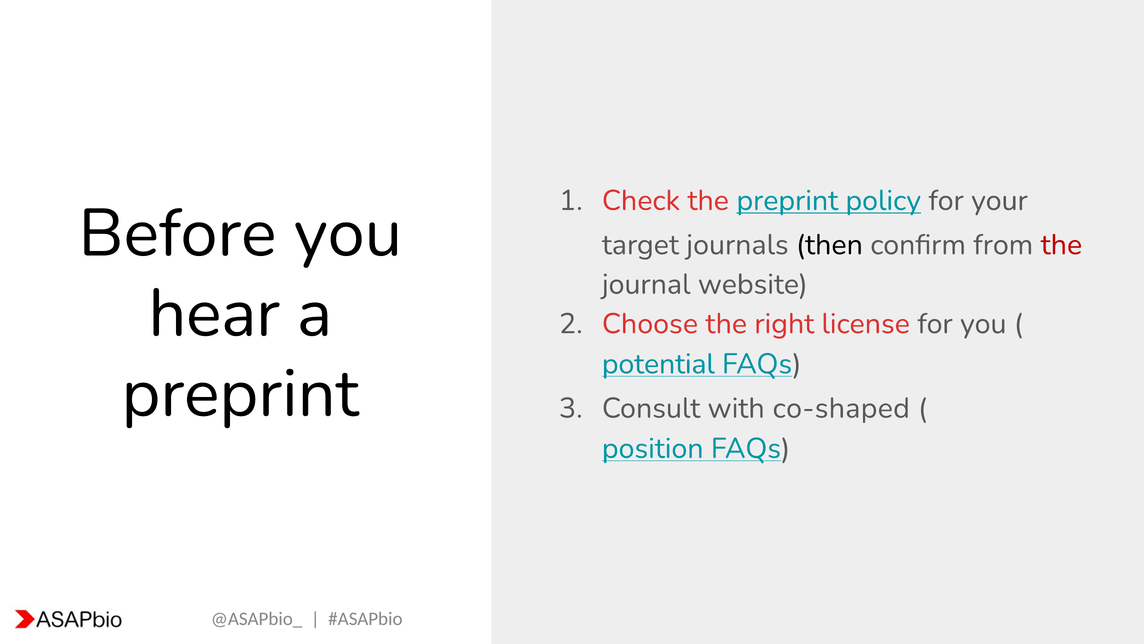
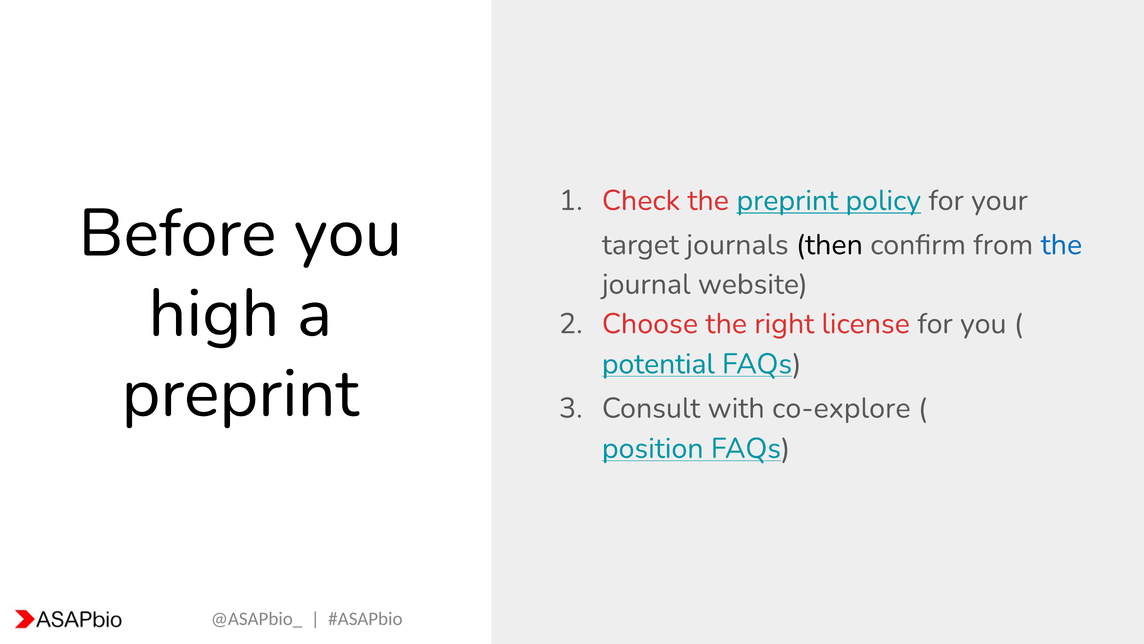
the colour: red -> blue (1061, 245)
hear: hear -> high (214, 313)
co-shaped: co-shaped -> co-explore (841, 408)
